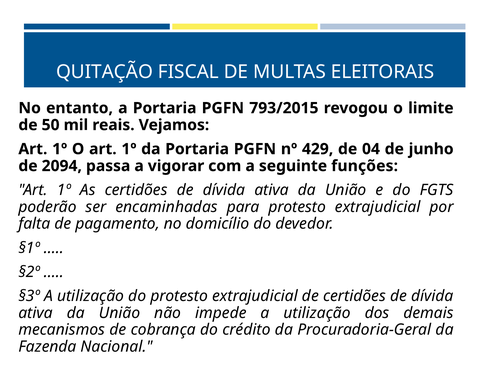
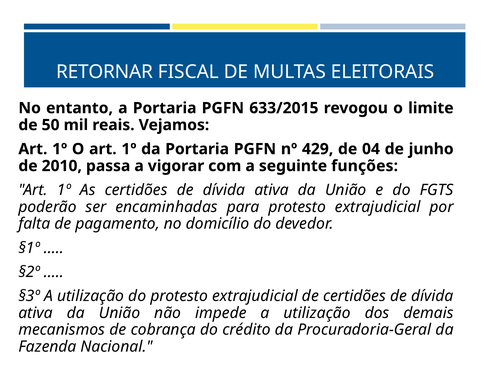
QUITAÇÃO: QUITAÇÃO -> RETORNAR (105, 72)
793/2015: 793/2015 -> 633/2015 (284, 108)
2094: 2094 -> 2010 (62, 166)
